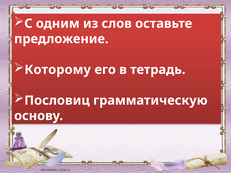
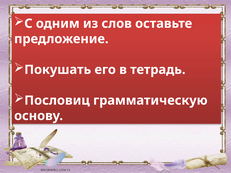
Которому: Которому -> Покушать (58, 70)
